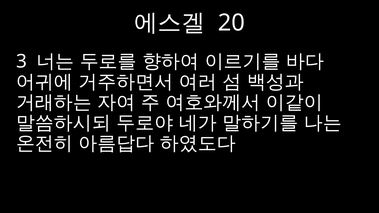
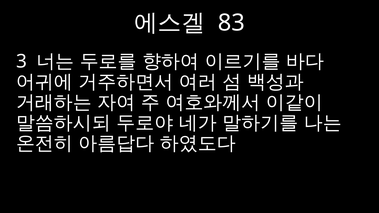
20: 20 -> 83 (231, 23)
